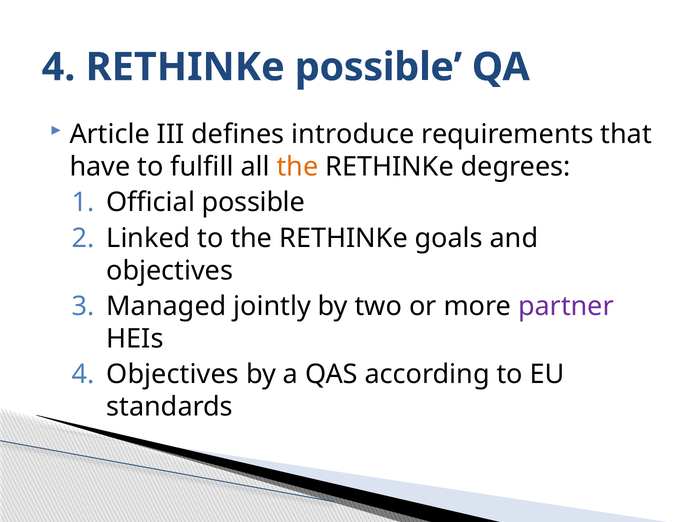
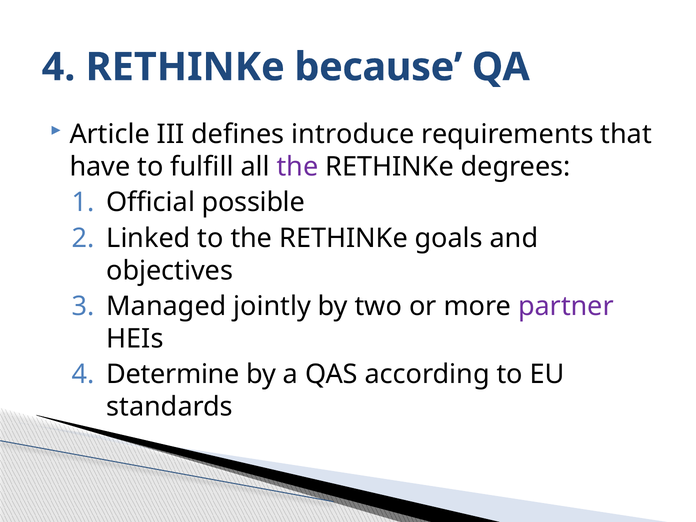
RETHINKe possible: possible -> because (378, 67)
the colour: orange -> purple (298, 167)
4 Objectives: Objectives -> Determine (173, 374)
